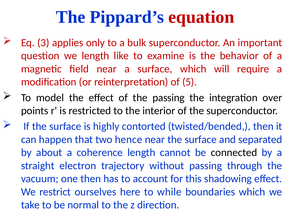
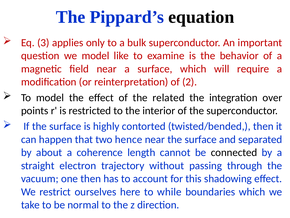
equation colour: red -> black (201, 17)
we length: length -> model (96, 56)
5: 5 -> 2 (190, 82)
the passing: passing -> related (168, 97)
